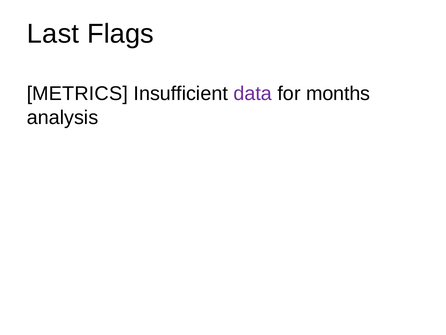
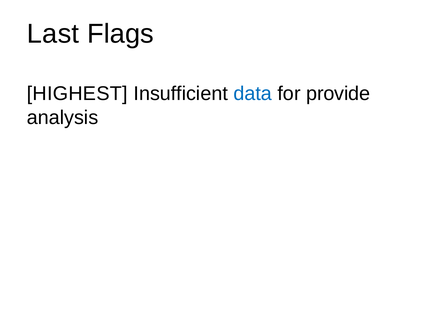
METRICS: METRICS -> HIGHEST (77, 94)
data colour: purple -> blue (253, 94)
months: months -> provide (338, 94)
